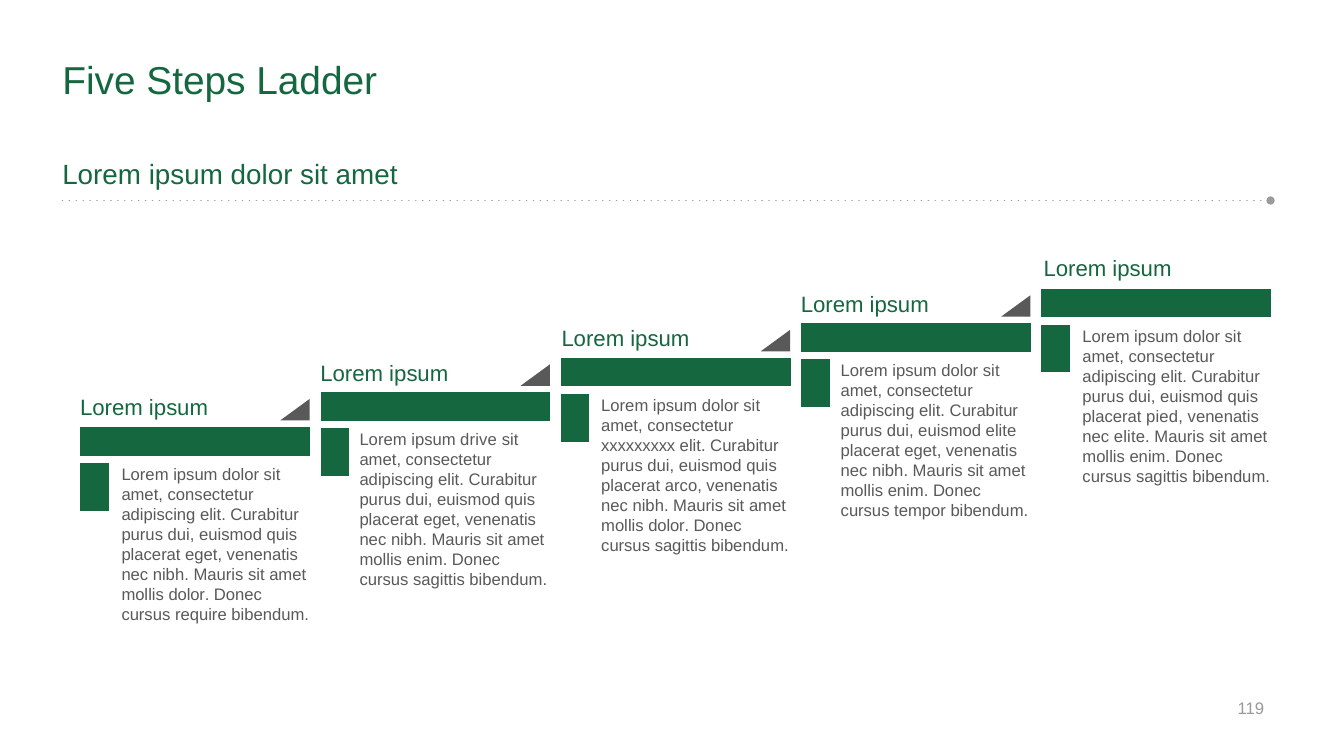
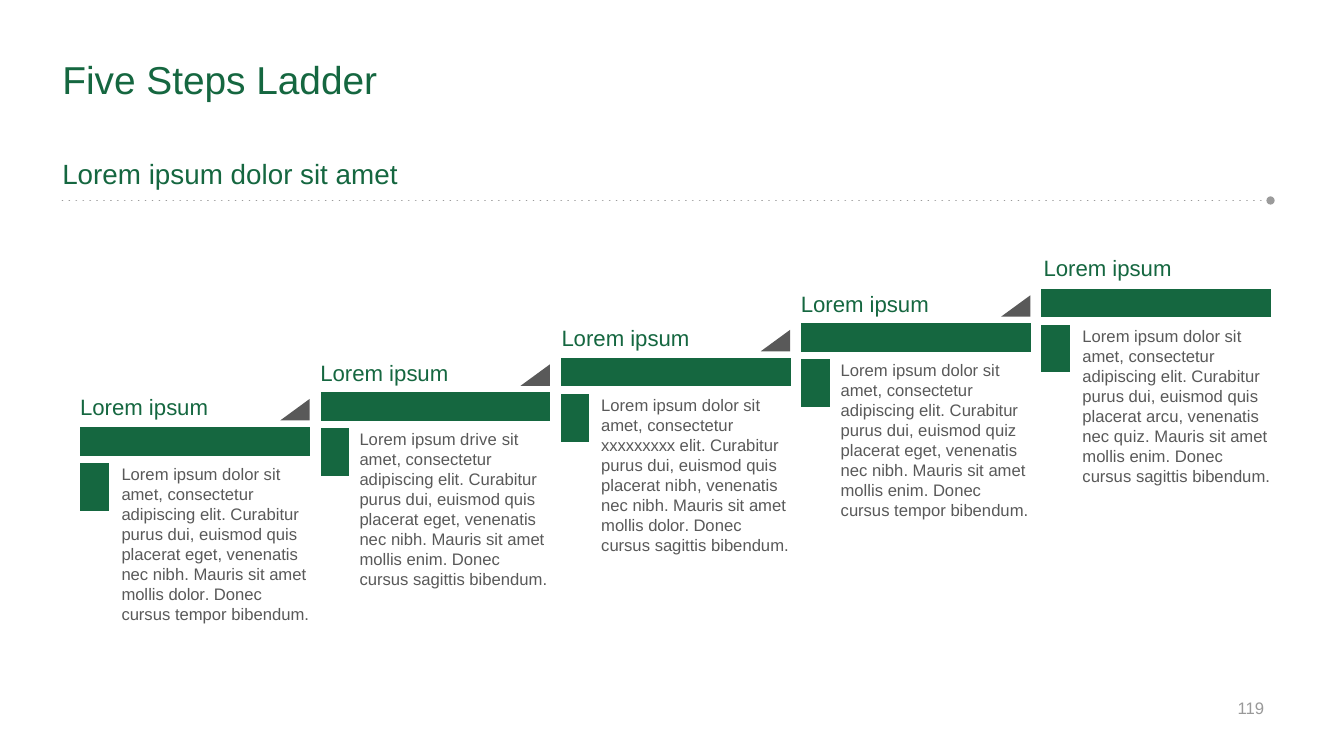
pied: pied -> arcu (1165, 416)
euismod elite: elite -> quiz (1001, 431)
nec elite: elite -> quiz (1132, 436)
placerat arco: arco -> nibh (683, 486)
require: require -> tempor (201, 615)
